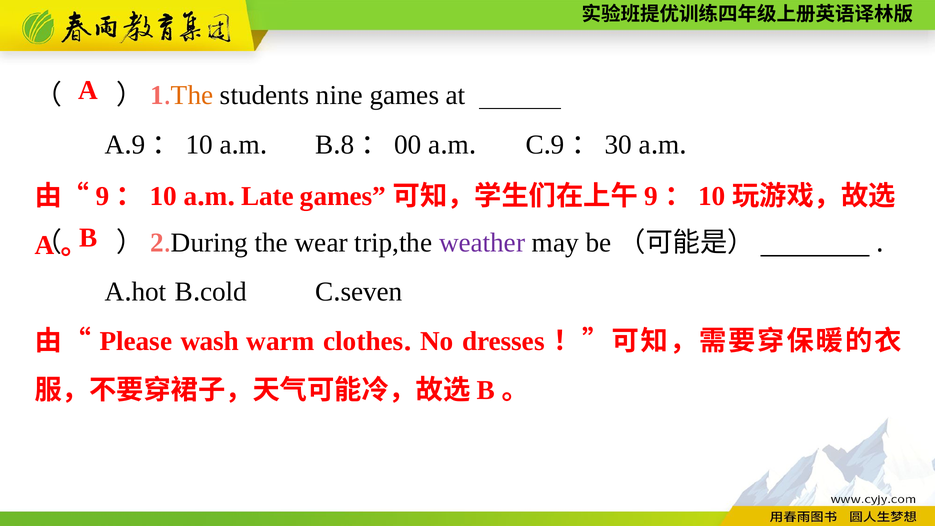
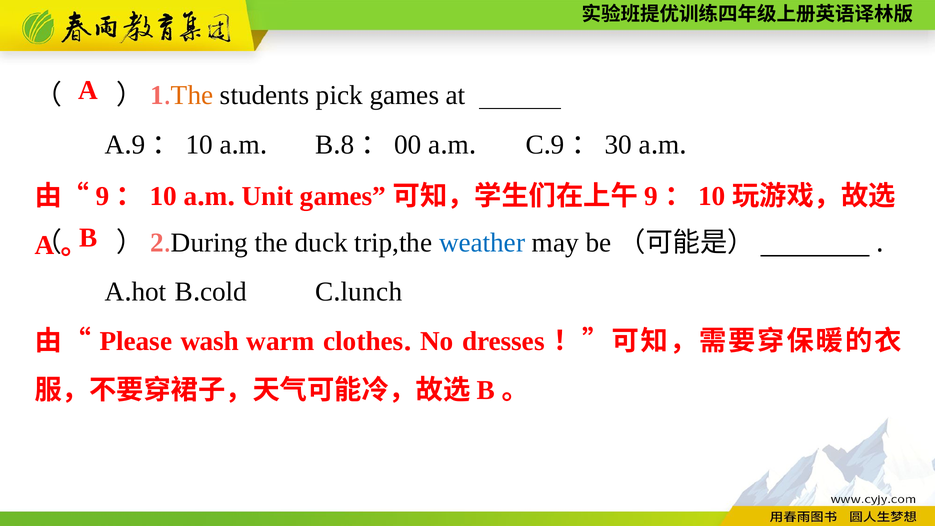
nine: nine -> pick (339, 95)
Late: Late -> Unit (267, 196)
wear: wear -> duck (321, 243)
weather colour: purple -> blue (482, 243)
seven: seven -> lunch (371, 292)
